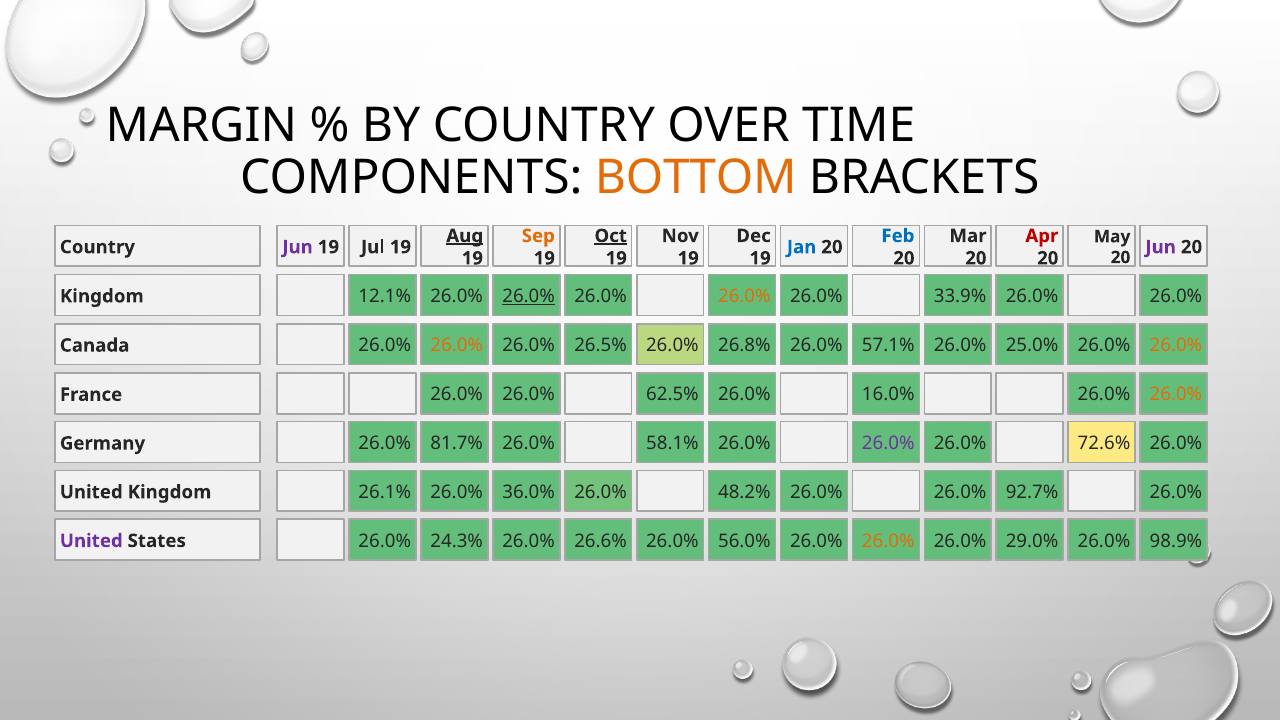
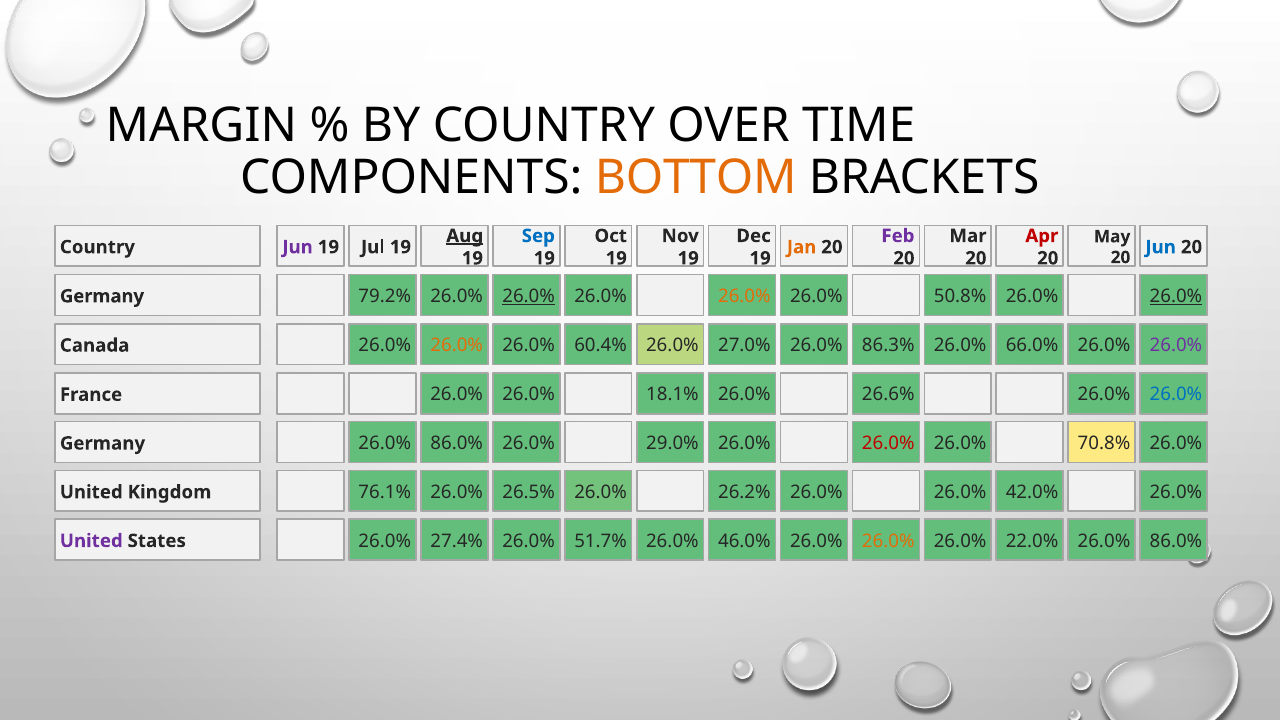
Sep colour: orange -> blue (538, 236)
Oct underline: present -> none (611, 236)
Feb colour: blue -> purple (898, 236)
Jan colour: blue -> orange (802, 247)
Jun colour: purple -> blue (1161, 247)
12.1%: 12.1% -> 79.2% (385, 296)
33.9%: 33.9% -> 50.8% (960, 296)
26.0% underline: none -> present (1176, 296)
Kingdom: Kingdom -> Germany (102, 296)
26.5%: 26.5% -> 60.4% (601, 345)
26.8%: 26.8% -> 27.0% (744, 345)
57.1%: 57.1% -> 86.3% (888, 345)
25.0%: 25.0% -> 66.0% (1032, 345)
26.0% colour: orange -> purple (1176, 345)
62.5%: 62.5% -> 18.1% (672, 395)
16.0%: 16.0% -> 26.6% (888, 395)
26.0% colour: orange -> blue (1176, 395)
81.7%: 81.7% -> 86.0% (457, 443)
58.1%: 58.1% -> 29.0% (672, 443)
26.0% colour: purple -> red (888, 443)
72.6%: 72.6% -> 70.8% (1104, 443)
26.1%: 26.1% -> 76.1% (385, 492)
36.0%: 36.0% -> 26.5% (529, 492)
48.2%: 48.2% -> 26.2% (744, 492)
92.7%: 92.7% -> 42.0% (1032, 492)
24.3%: 24.3% -> 27.4% (457, 541)
26.6%: 26.6% -> 51.7% (601, 541)
56.0%: 56.0% -> 46.0% (744, 541)
29.0%: 29.0% -> 22.0% (1032, 541)
98.9%: 98.9% -> 86.0% (1176, 541)
